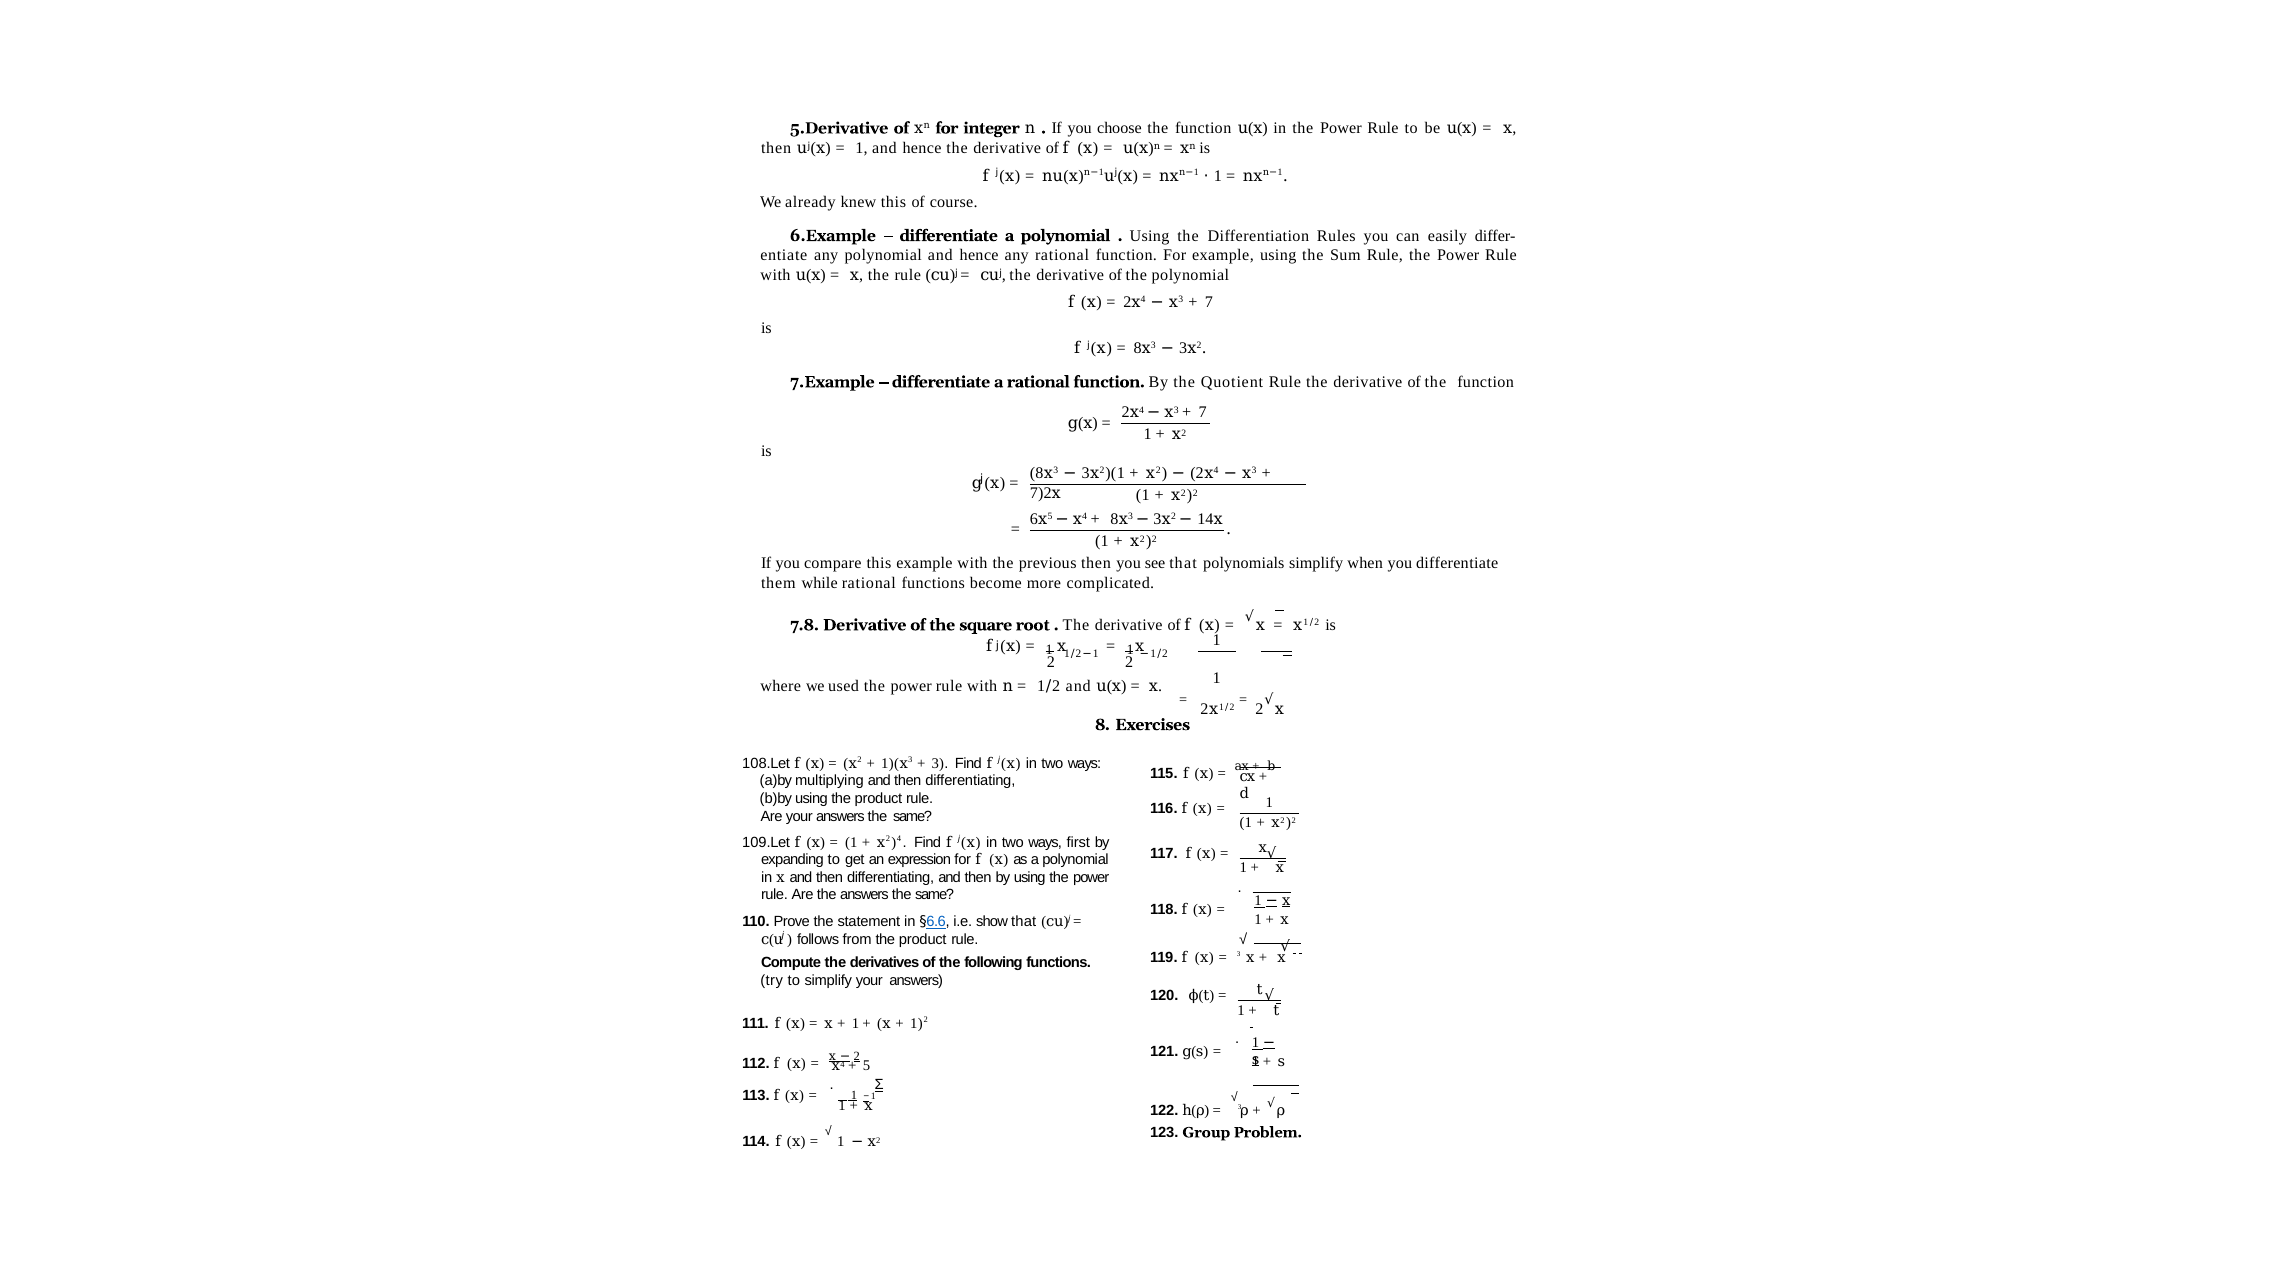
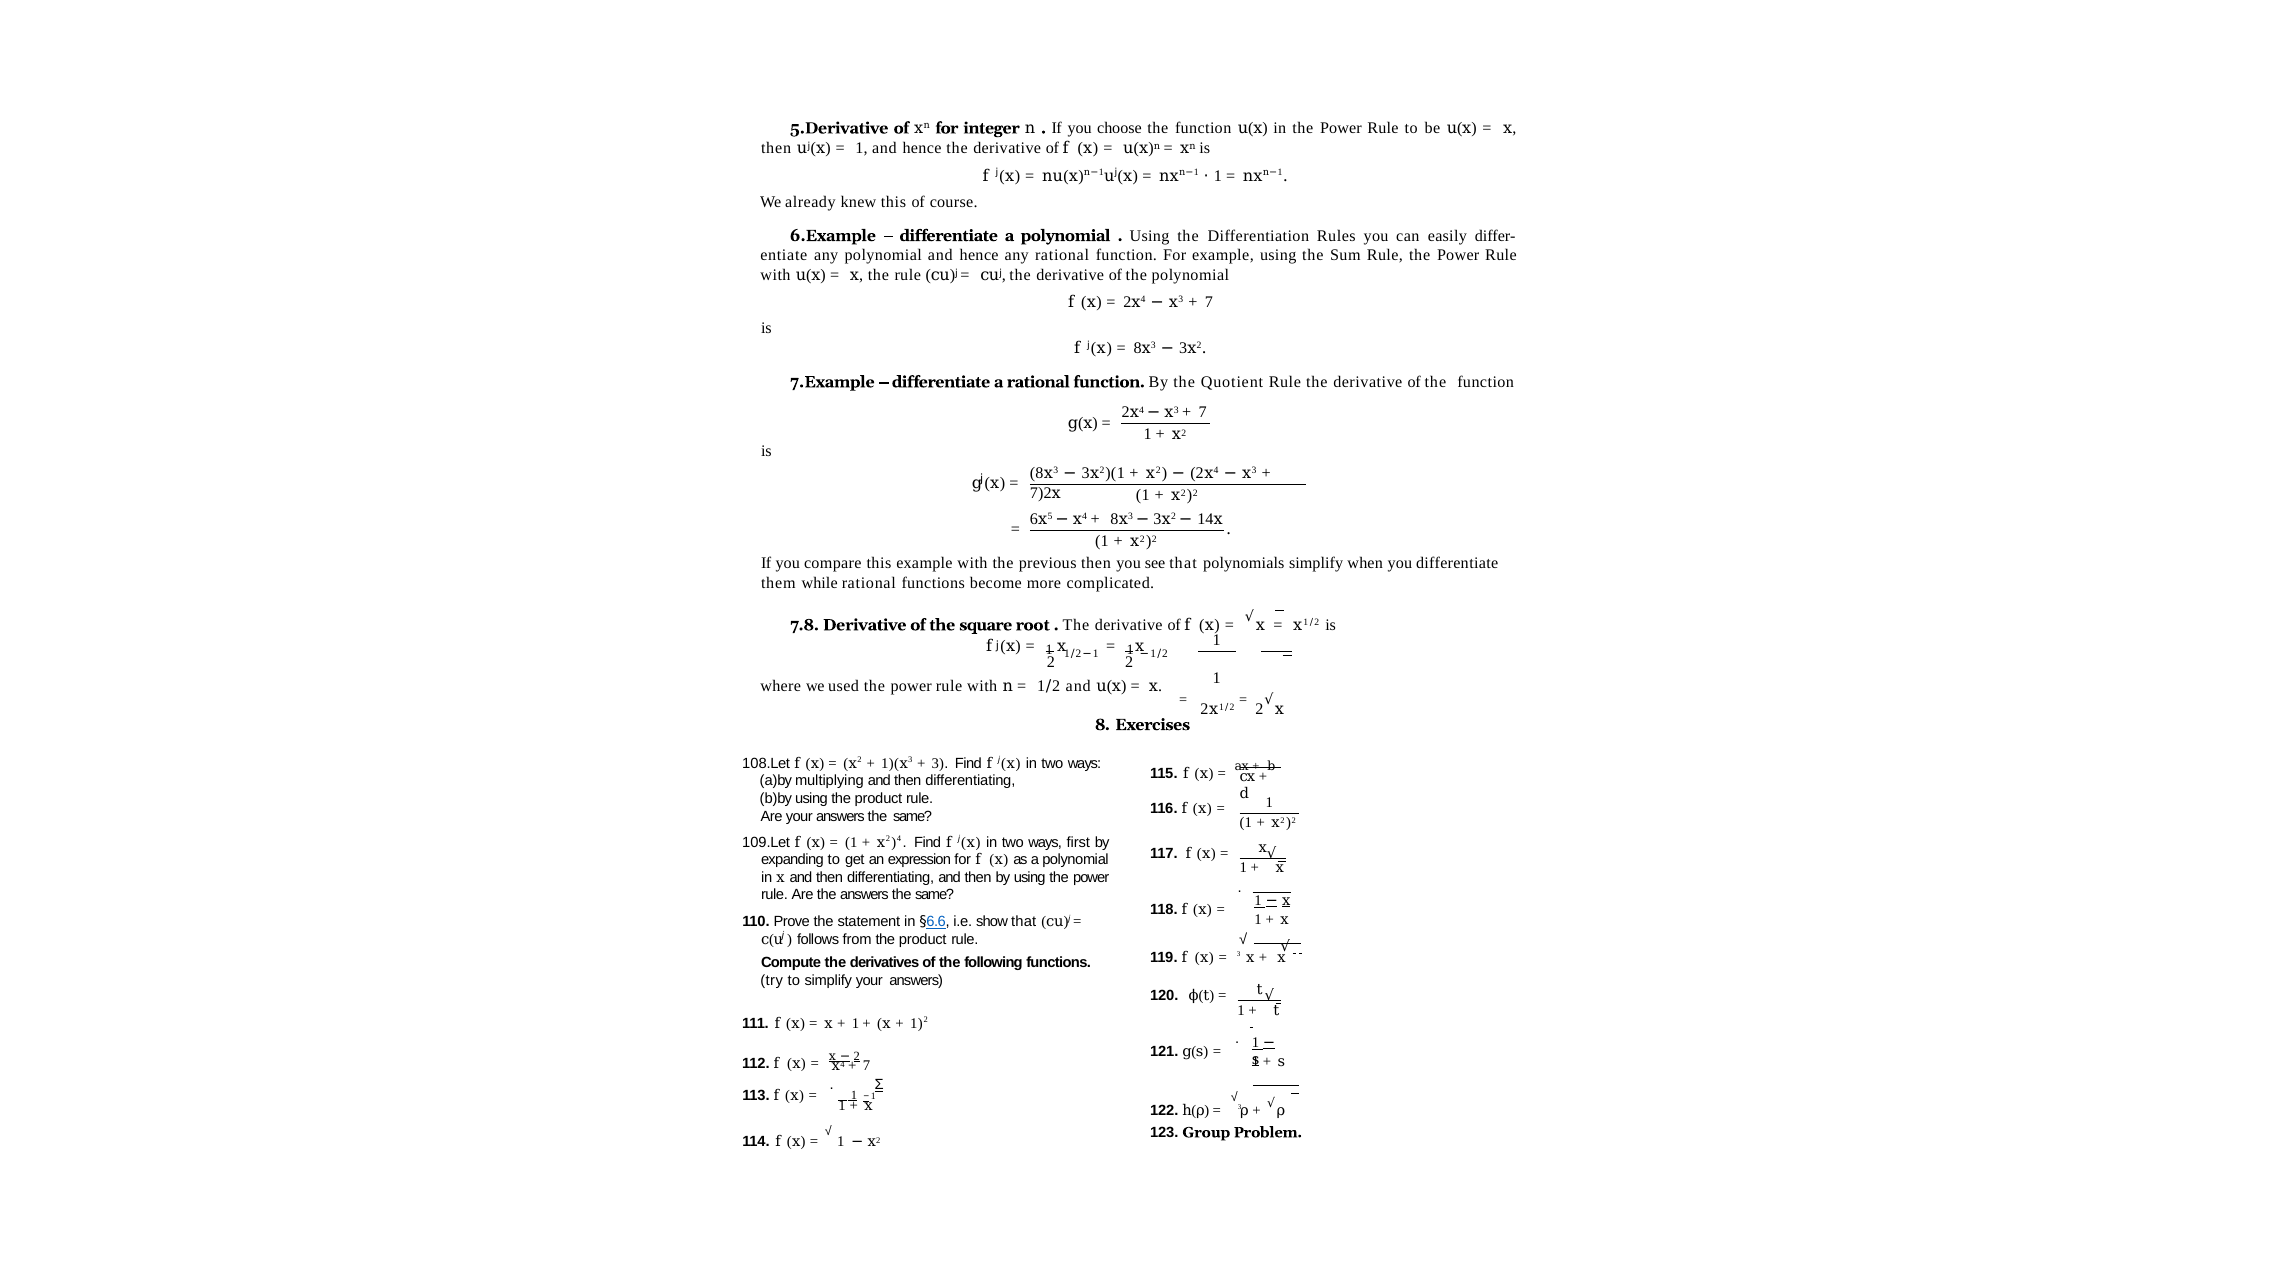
5: 5 -> 7 (867, 1066)
